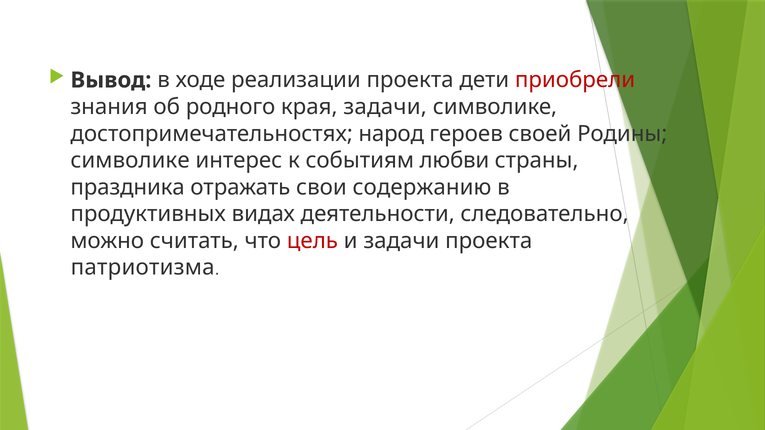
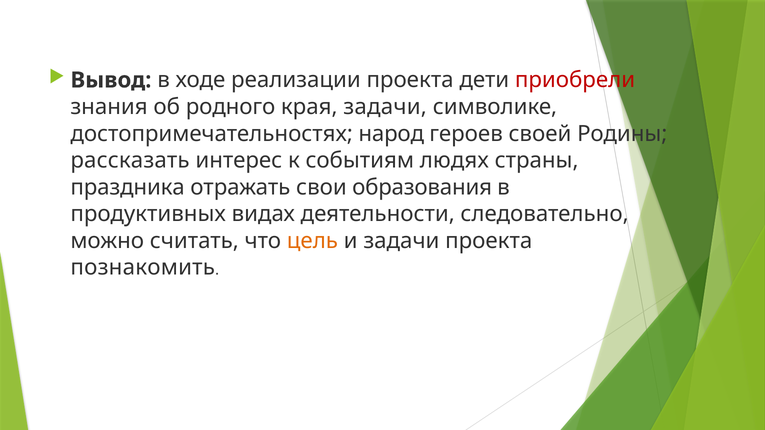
символике: символике -> рассказать (130, 161)
любви: любви -> людях (454, 161)
содержанию: содержанию -> образования (422, 187)
цель colour: red -> orange (312, 241)
патриотизма: патриотизма -> познакомить (143, 268)
